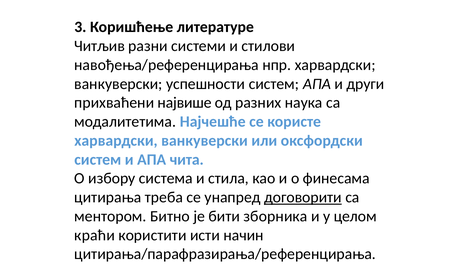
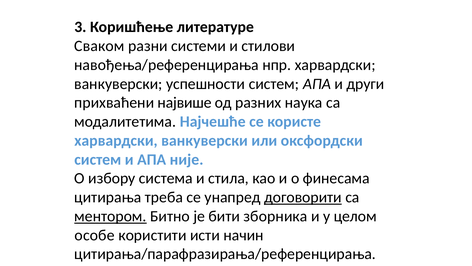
Читљив: Читљив -> Сваком (99, 46)
чита: чита -> није (187, 159)
ментором underline: none -> present (110, 216)
краћи: краћи -> особе (95, 235)
